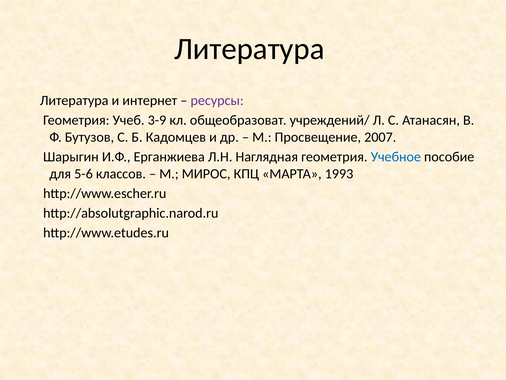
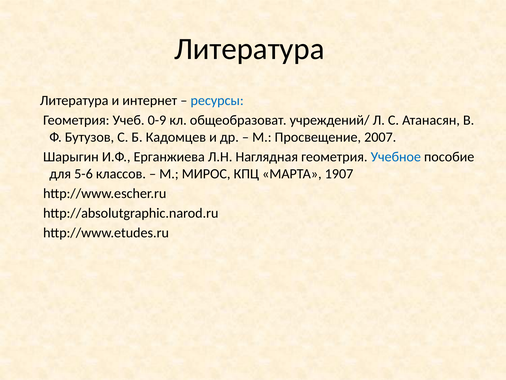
ресурсы colour: purple -> blue (217, 101)
3-9: 3-9 -> 0-9 (157, 120)
1993: 1993 -> 1907 (339, 174)
